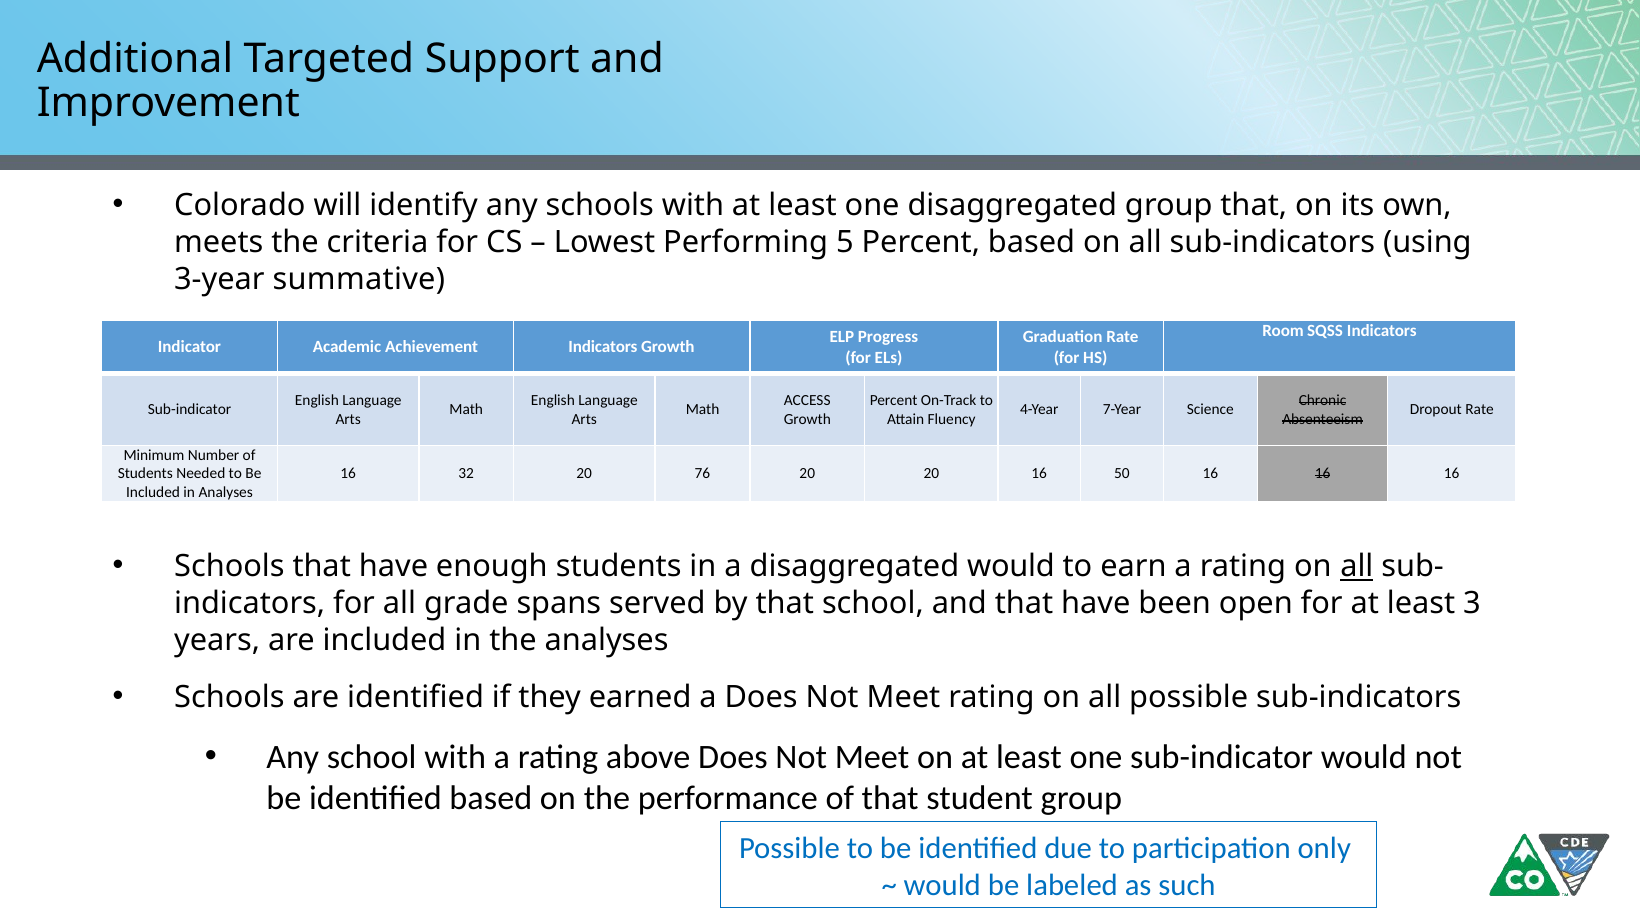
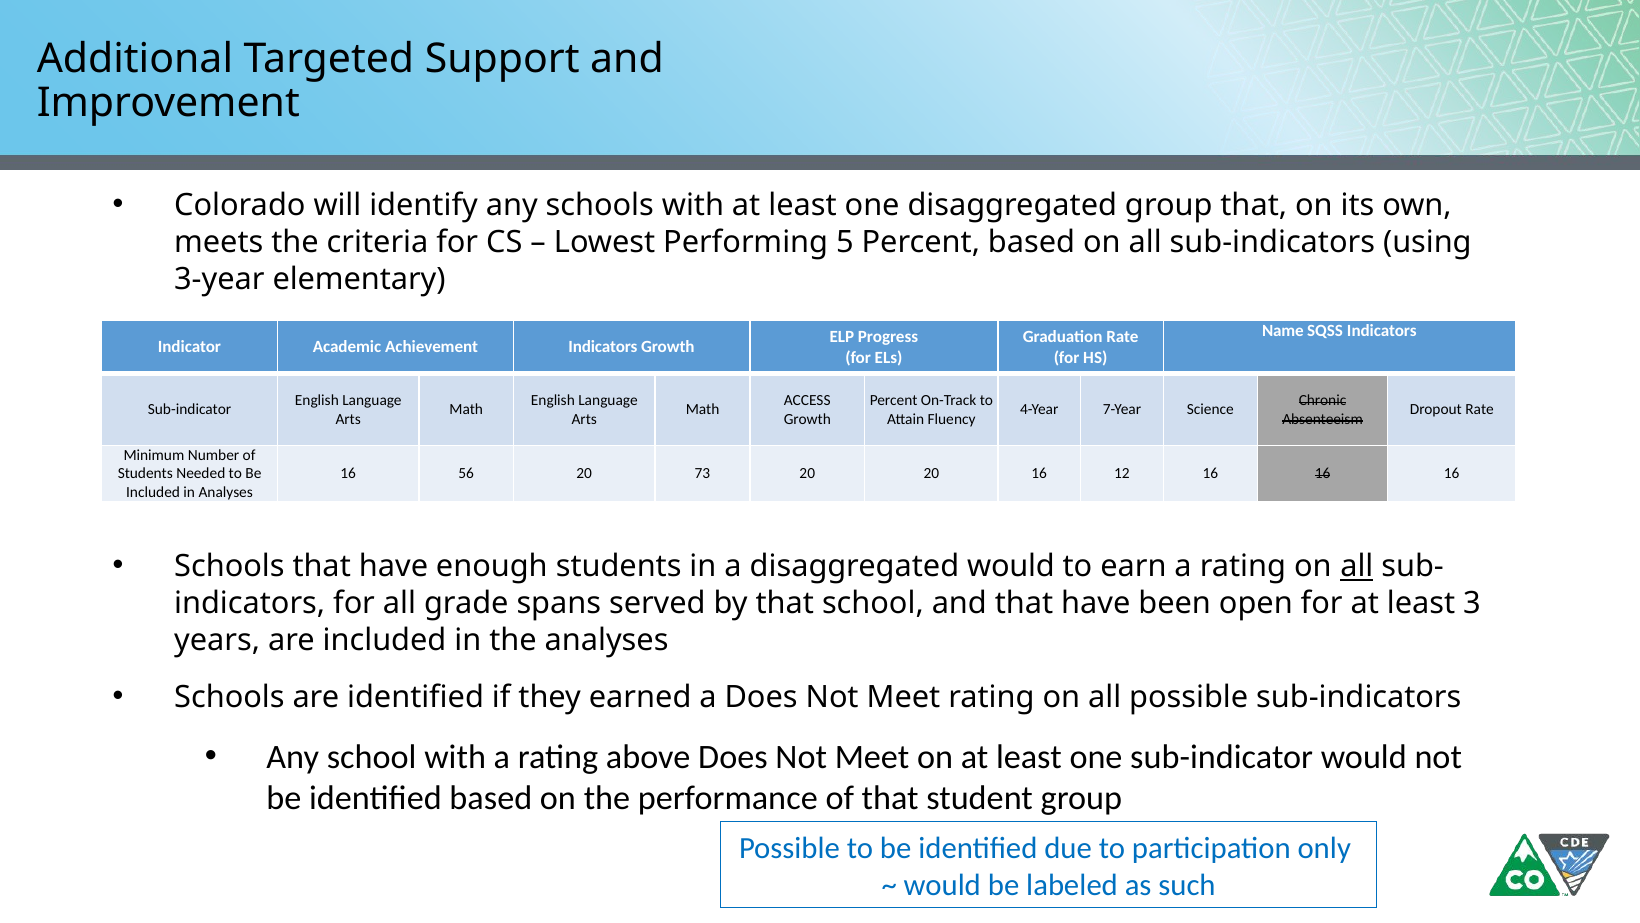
summative: summative -> elementary (359, 279)
Room: Room -> Name (1283, 331)
32: 32 -> 56 (466, 473)
76: 76 -> 73 (702, 473)
50: 50 -> 12 (1122, 473)
